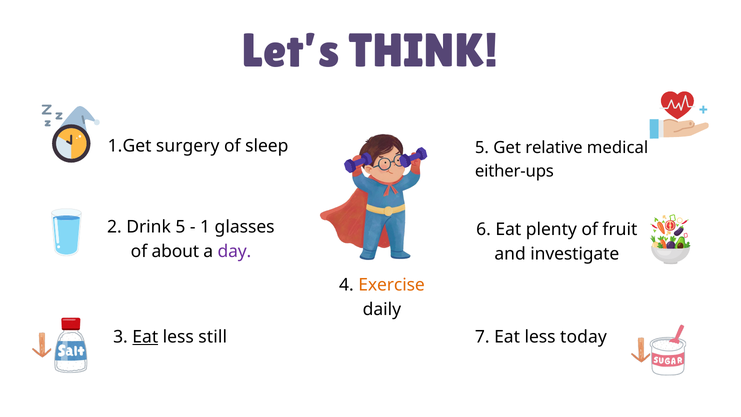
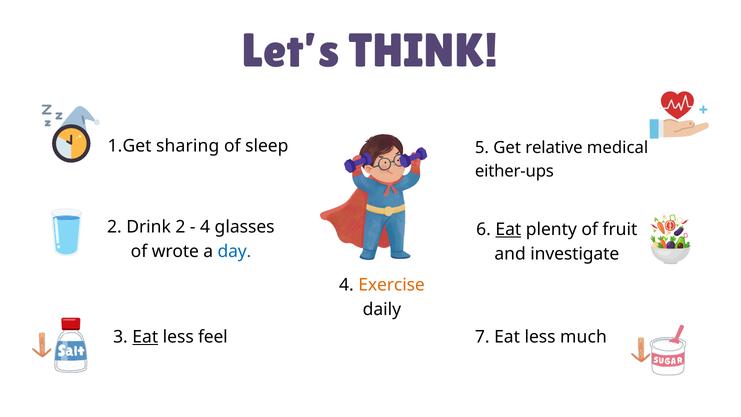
surgery: surgery -> sharing (188, 146)
Drink 5: 5 -> 2 (180, 227)
1: 1 -> 4 (205, 227)
Eat underline: none -> present (508, 229)
about: about -> wrote (175, 251)
day colour: purple -> blue (234, 251)
today: today -> much (584, 337)
still: still -> feel (213, 337)
